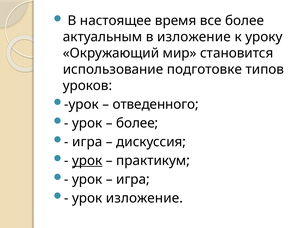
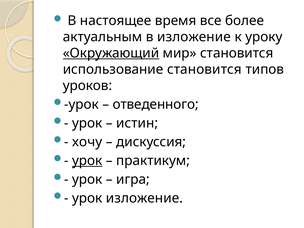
Окружающий underline: none -> present (111, 53)
использование подготовке: подготовке -> становится (204, 69)
более: более -> истин (137, 123)
игра: игра -> хочу (87, 142)
